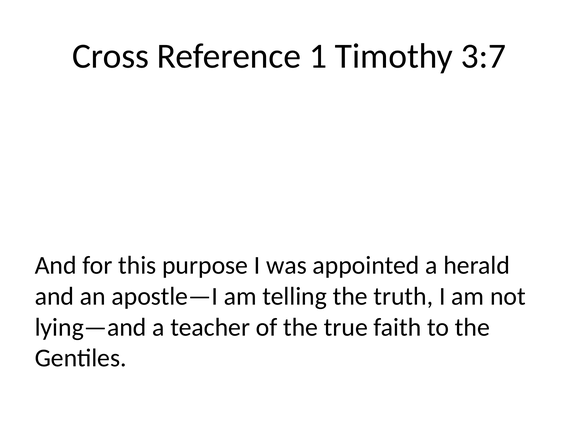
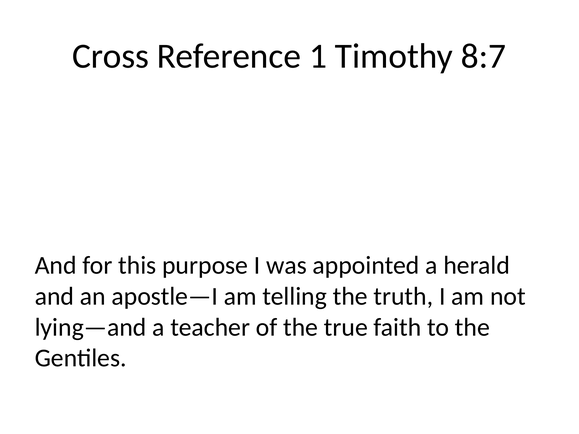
3:7: 3:7 -> 8:7 (484, 56)
